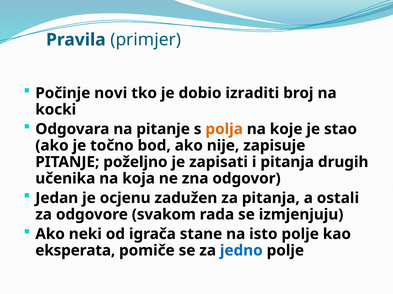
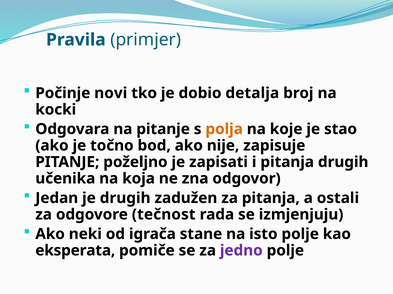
izraditi: izraditi -> detalja (252, 93)
je ocjenu: ocjenu -> drugih (125, 198)
svakom: svakom -> tečnost (164, 215)
jedno colour: blue -> purple (241, 251)
